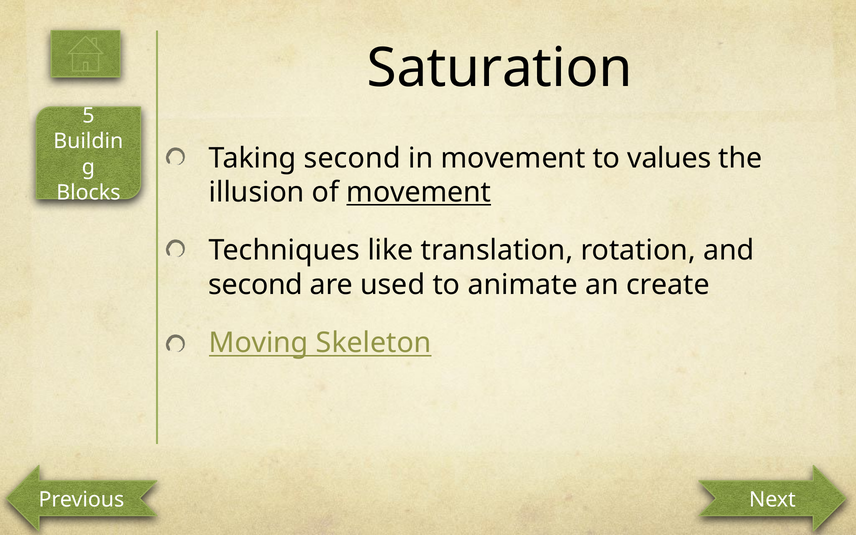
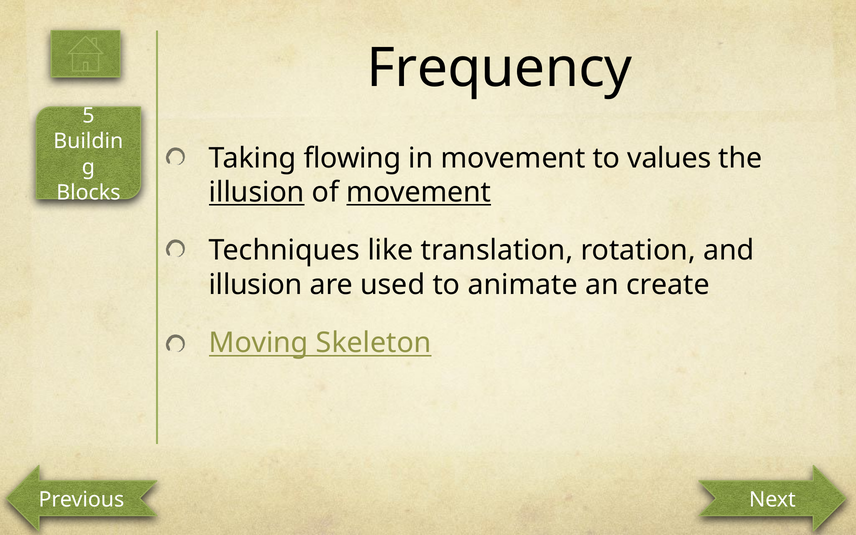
Saturation: Saturation -> Frequency (500, 68)
Taking second: second -> flowing (353, 158)
illusion underline: none -> present (257, 192)
second: second -> illusion (256, 285)
